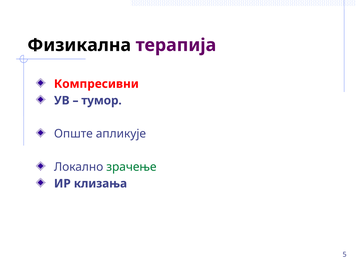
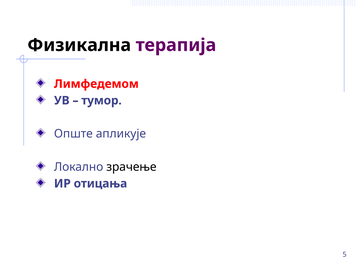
Компресивни: Компресивни -> Лимфедемом (96, 84)
зрачење colour: green -> black (131, 167)
клизања: клизања -> отицања (100, 184)
